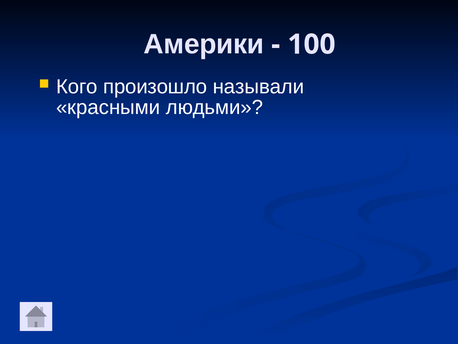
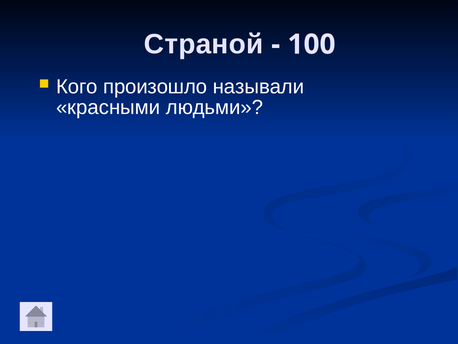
Америки: Америки -> Страной (204, 44)
